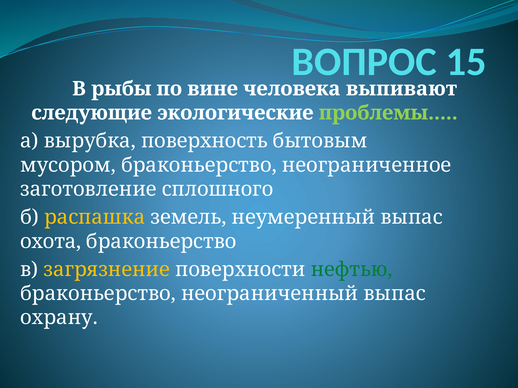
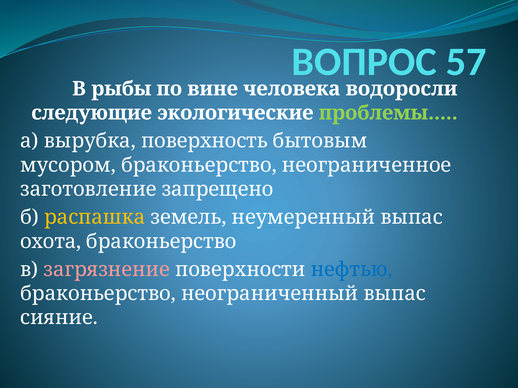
15: 15 -> 57 (466, 62)
выпивают: выпивают -> водоросли (402, 89)
сплошного: сплошного -> запрещено (218, 189)
загрязнение colour: yellow -> pink (107, 270)
нефтью colour: green -> blue (352, 270)
охрану: охрану -> сияние (59, 318)
